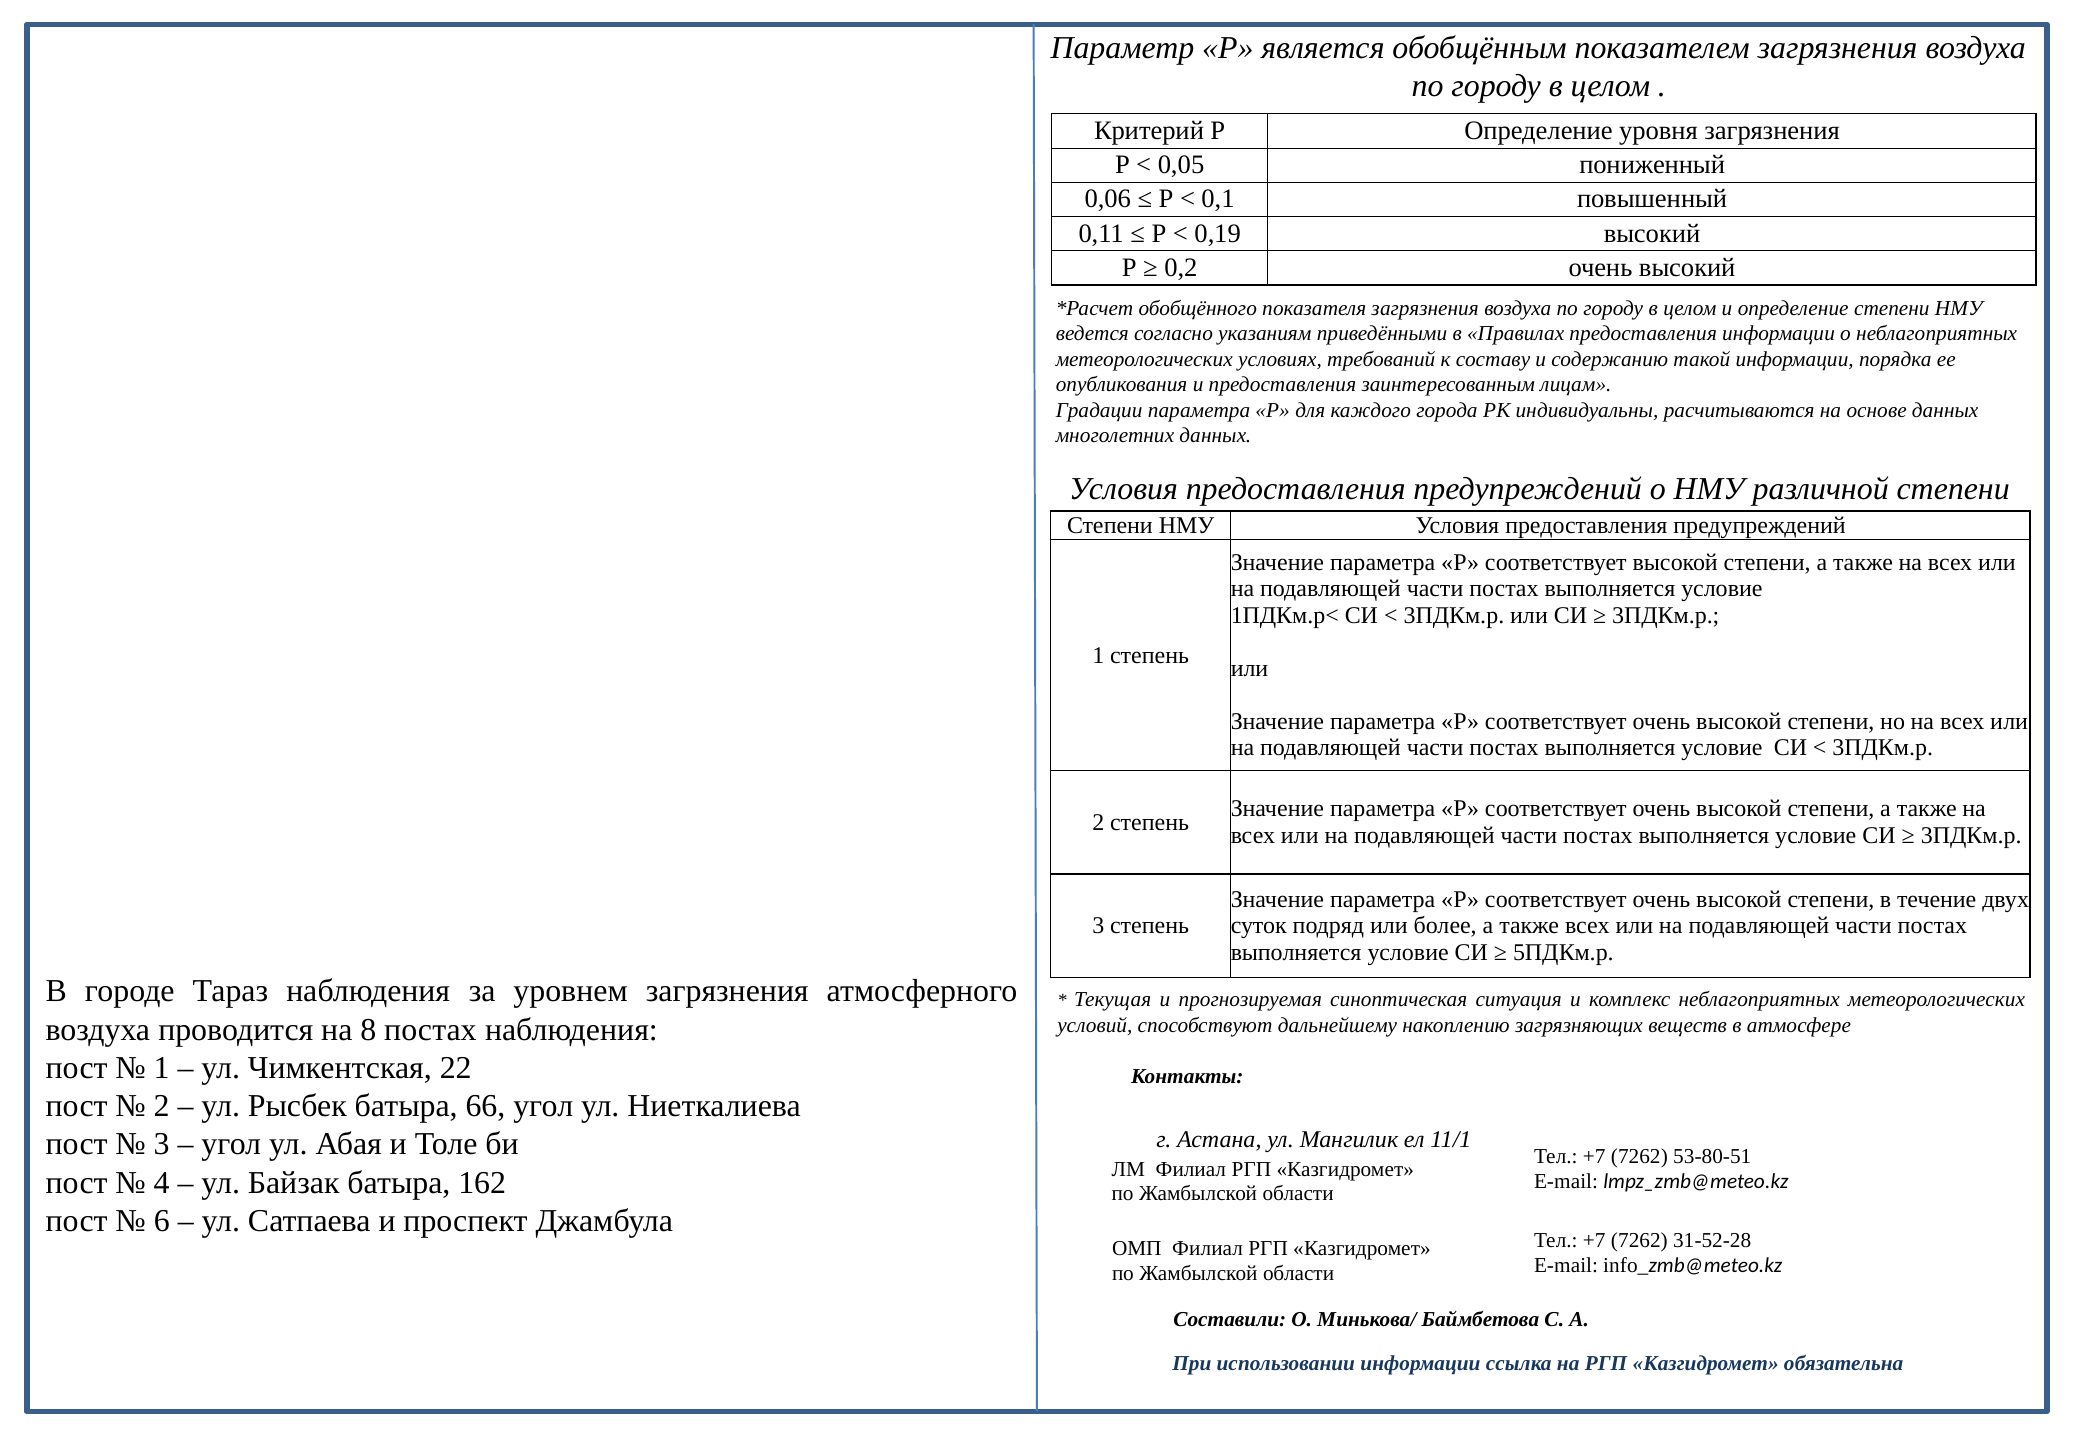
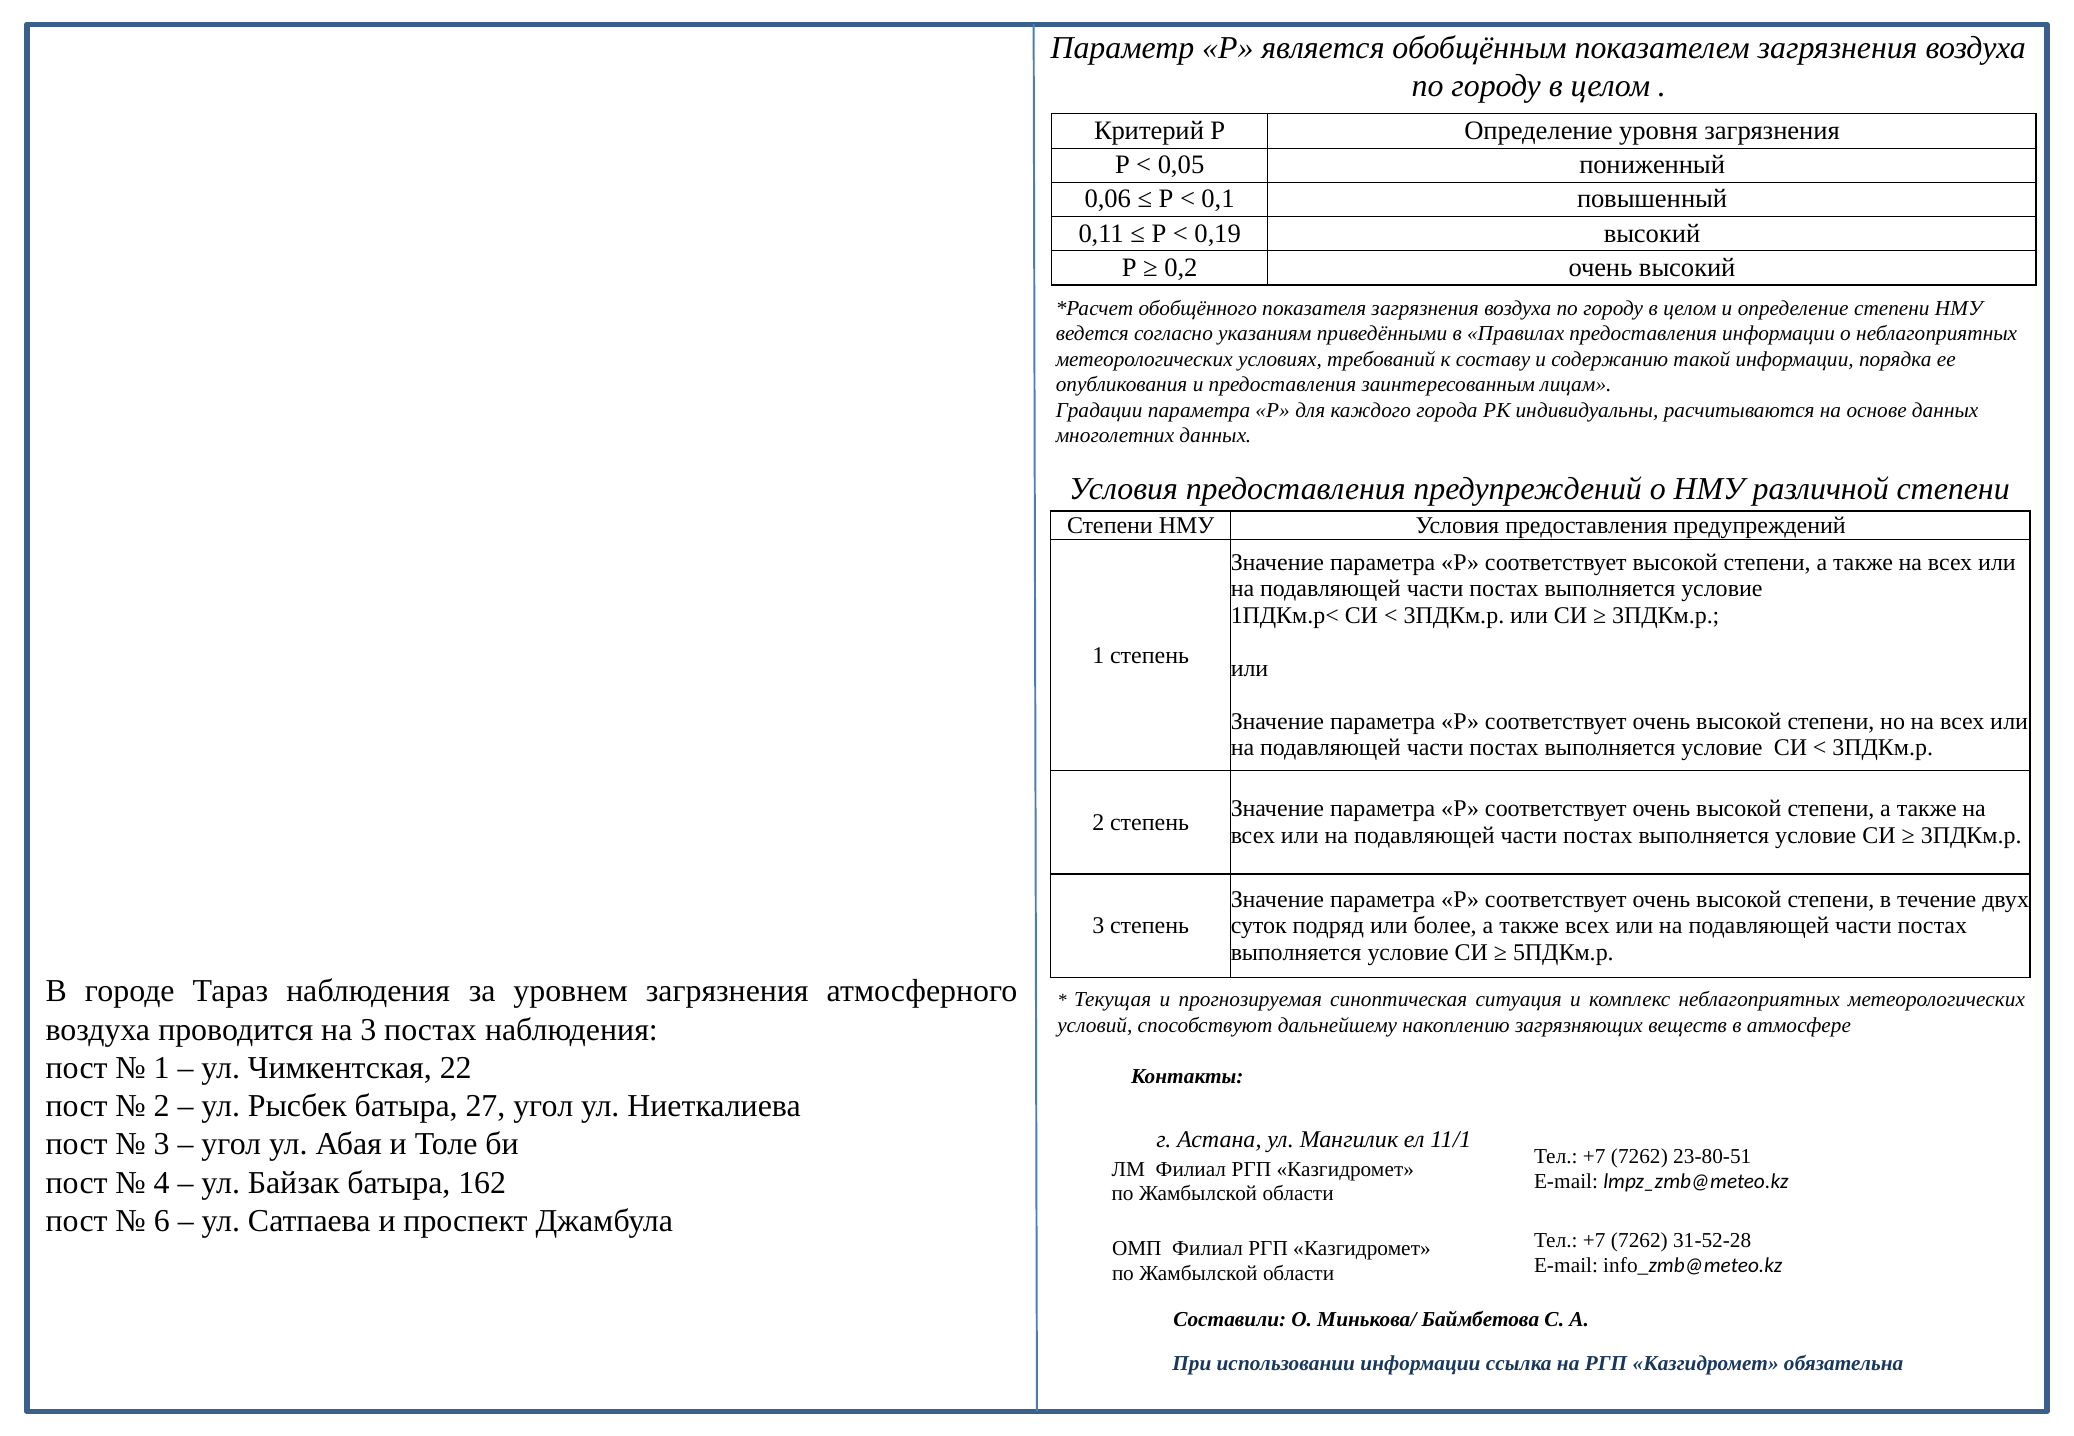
на 8: 8 -> 3 (368, 1029)
66: 66 -> 27 (485, 1106)
53-80-51: 53-80-51 -> 23-80-51 (1712, 1156)
